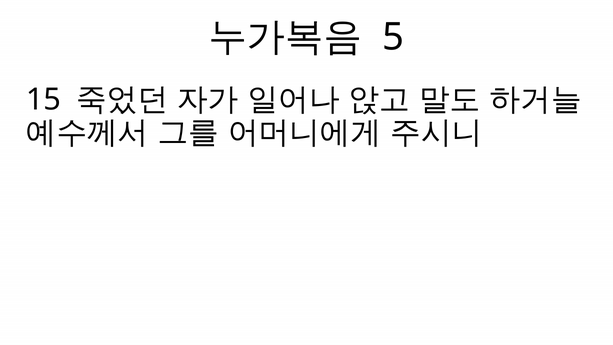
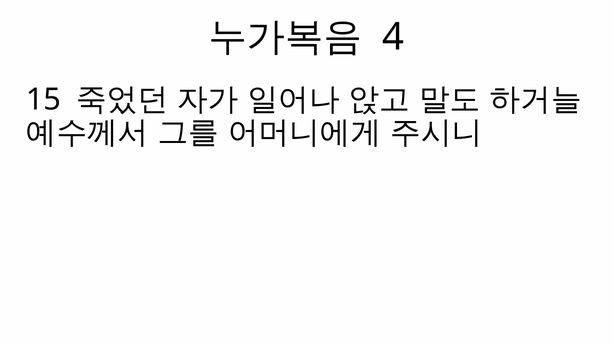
5: 5 -> 4 (393, 37)
